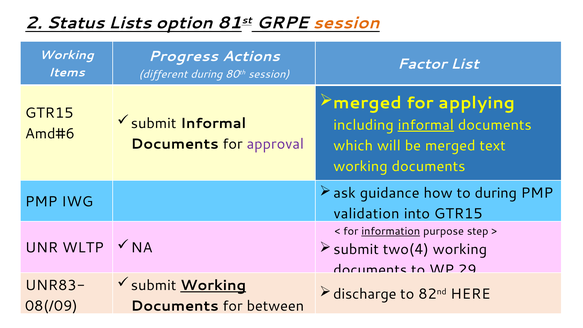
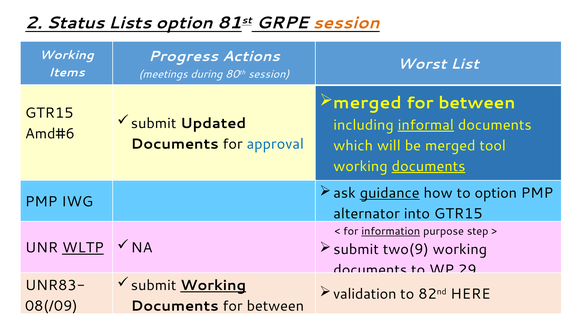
Factor: Factor -> Worst (422, 64)
different: different -> meetings (163, 74)
applying: applying -> between (477, 103)
submit Informal: Informal -> Updated (213, 123)
approval colour: purple -> blue (275, 144)
text: text -> tool (493, 146)
documents underline: none -> present (429, 166)
guidance underline: none -> present (390, 193)
to during: during -> option (496, 193)
validation: validation -> alternator (367, 214)
two(4: two(4 -> two(9 (406, 249)
WLTP underline: none -> present (83, 248)
discharge: discharge -> validation (365, 294)
